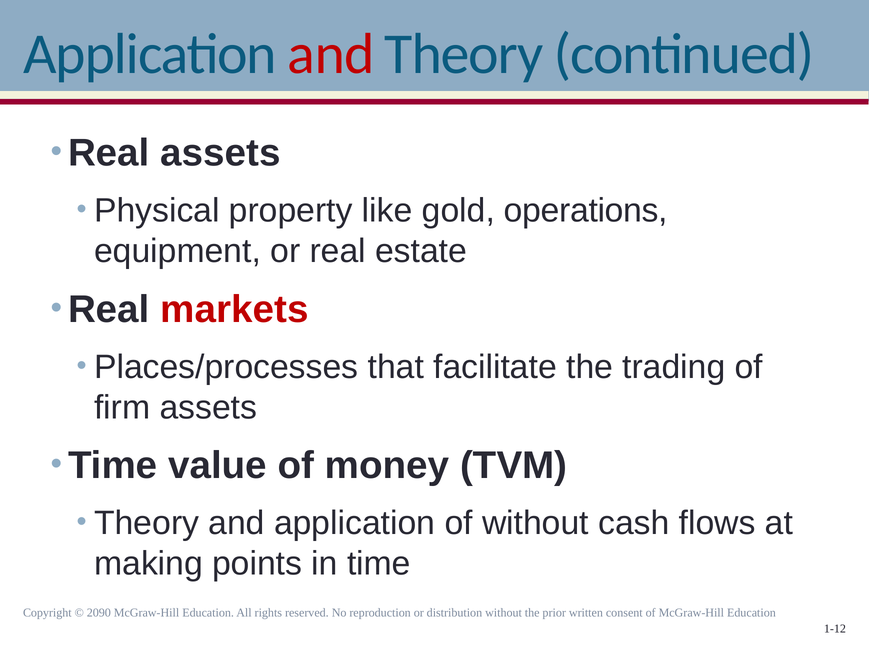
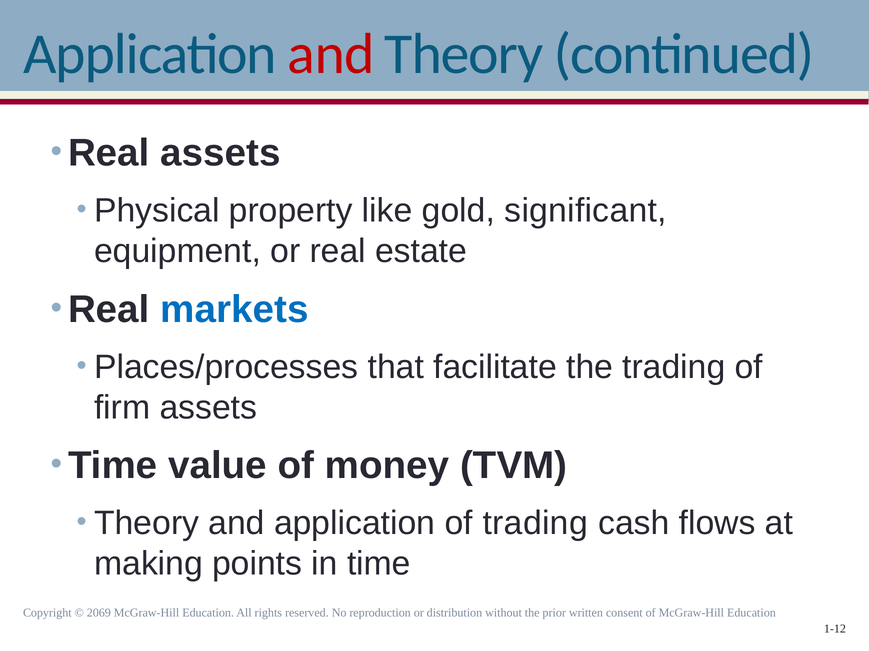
operations: operations -> significant (585, 211)
markets colour: red -> blue (234, 310)
of without: without -> trading (535, 524)
2090: 2090 -> 2069 (99, 613)
